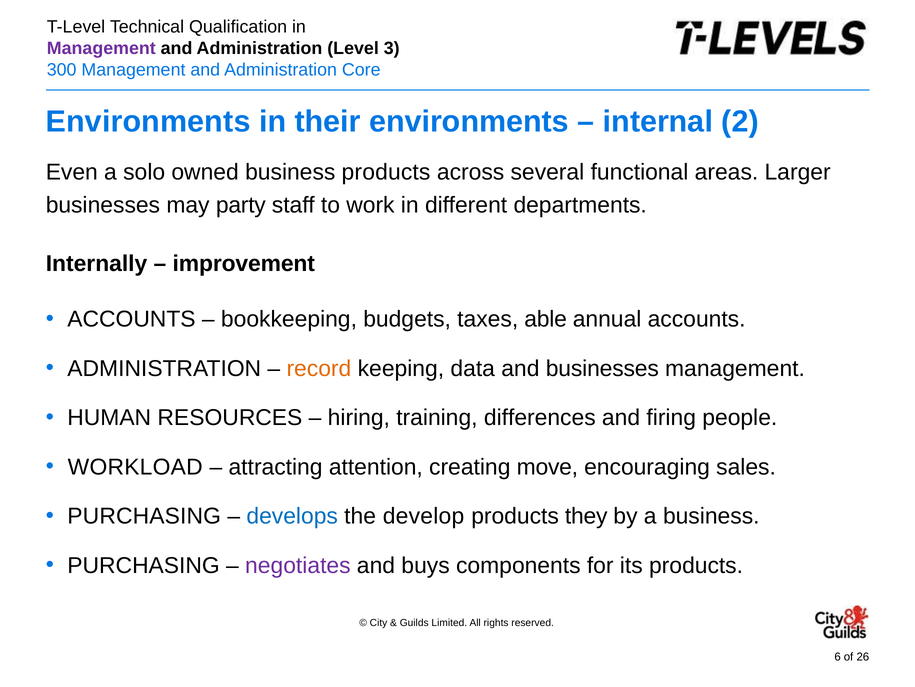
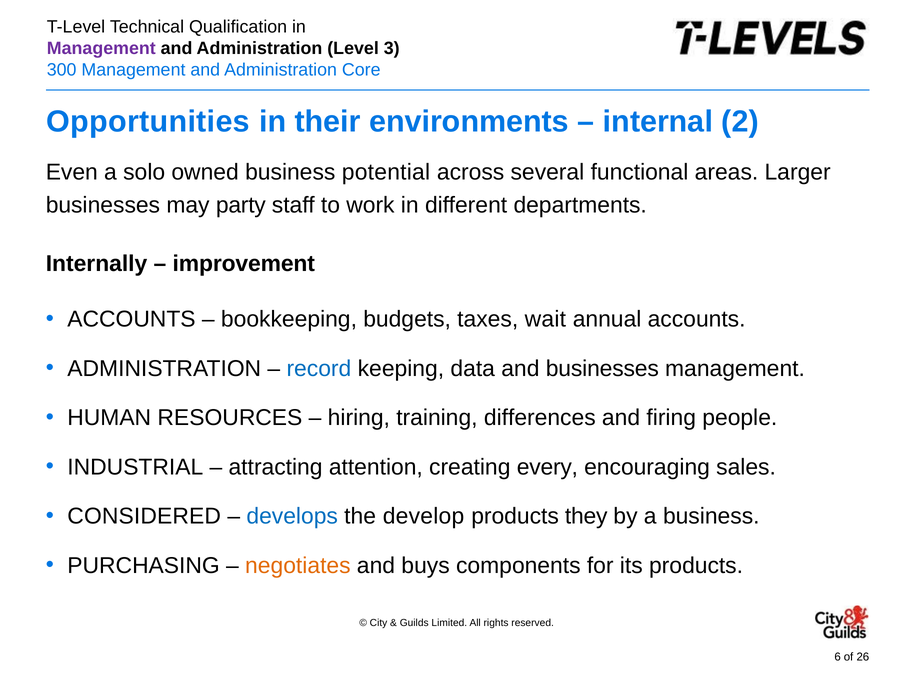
Environments: Environments -> Opportunities (148, 121)
business products: products -> potential (386, 172)
able: able -> wait (545, 319)
record colour: orange -> blue (319, 368)
WORKLOAD: WORKLOAD -> INDUSTRIAL (135, 467)
move: move -> every (547, 467)
PURCHASING: PURCHASING -> CONSIDERED (144, 516)
negotiates colour: purple -> orange (298, 565)
